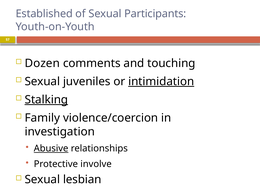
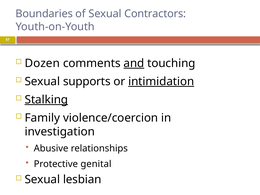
Established: Established -> Boundaries (44, 14)
Participants: Participants -> Contractors (155, 14)
and underline: none -> present (134, 63)
juveniles: juveniles -> supports (87, 81)
Abusive underline: present -> none (51, 148)
involve: involve -> genital (96, 164)
